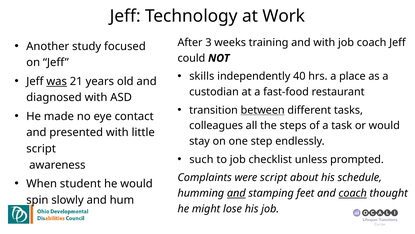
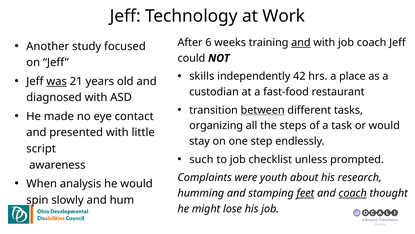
3: 3 -> 6 (208, 43)
and underline: none -> present (301, 43)
40: 40 -> 42 (299, 76)
colleagues: colleagues -> organizing (216, 125)
were script: script -> youth (274, 177)
schedule: schedule -> research (360, 177)
student: student -> analysis (81, 183)
and underline: present -> none (236, 193)
feet underline: none -> present (305, 193)
